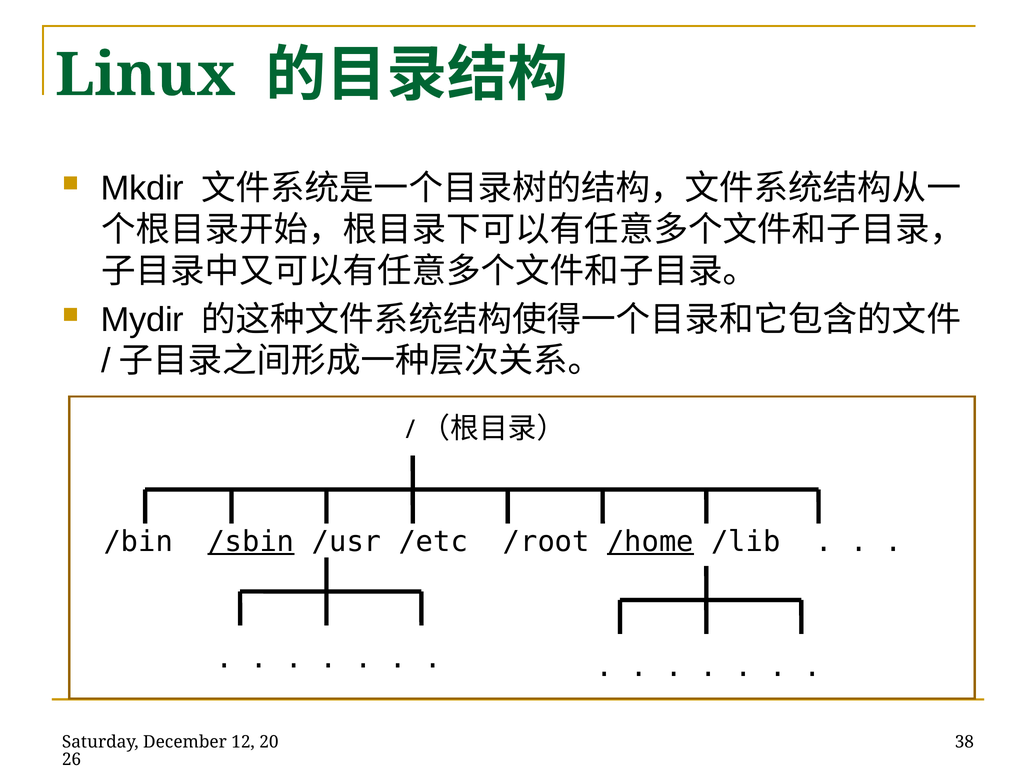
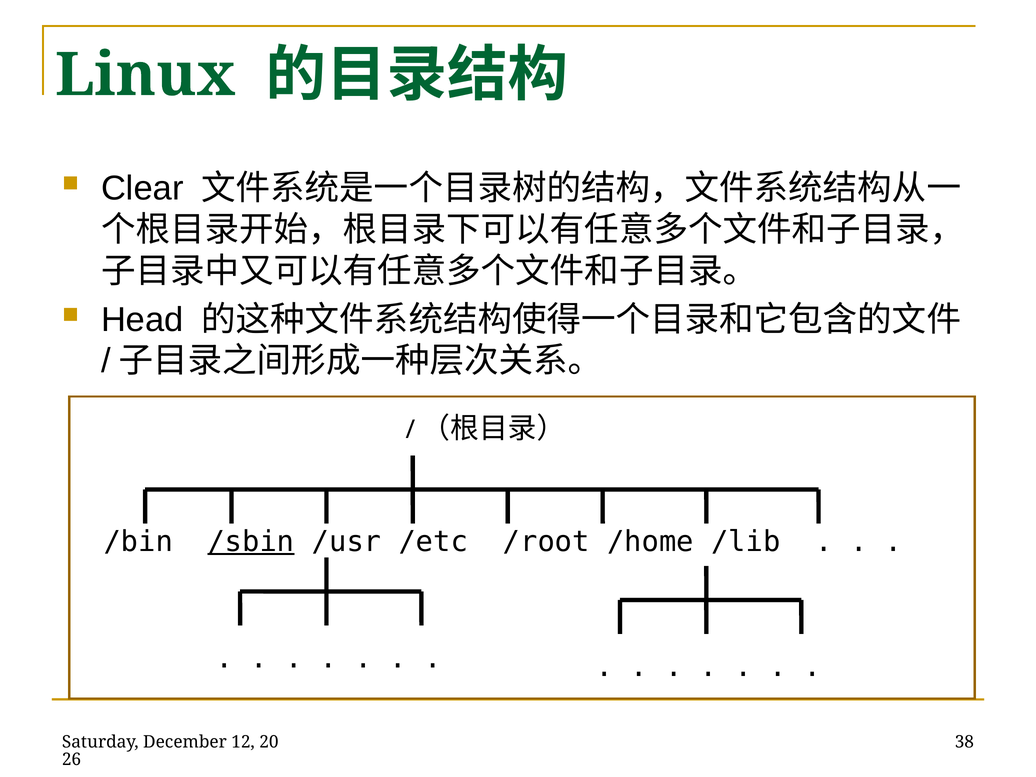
Mkdir: Mkdir -> Clear (142, 188)
Mydir: Mydir -> Head (142, 320)
/home underline: present -> none (650, 542)
